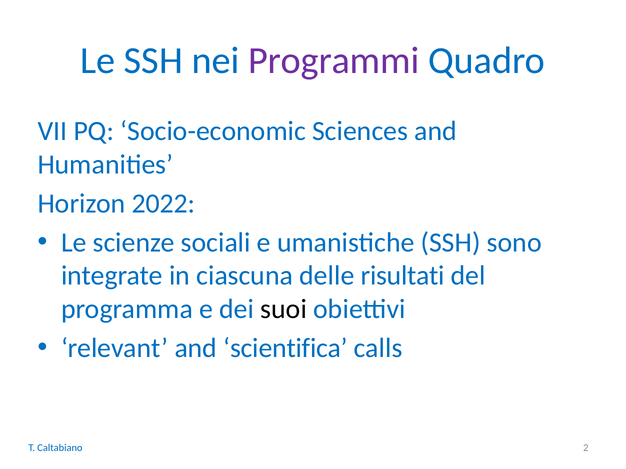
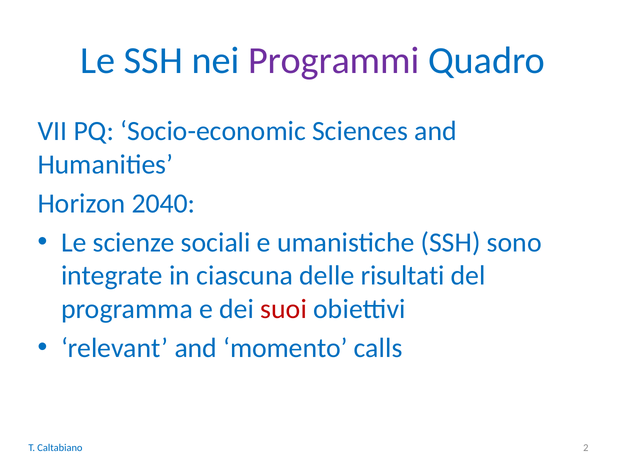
2022: 2022 -> 2040 (164, 204)
suoi colour: black -> red (284, 309)
scientifica: scientifica -> momento (286, 348)
